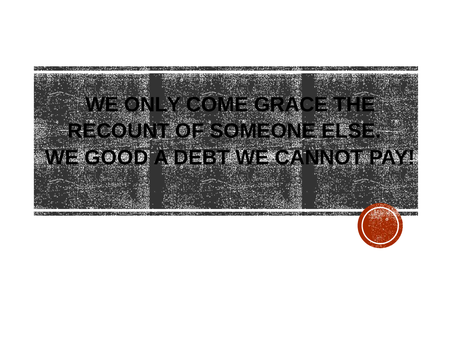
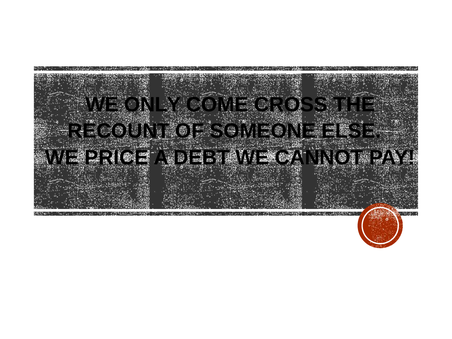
GRACE: GRACE -> CROSS (291, 105)
GOOD: GOOD -> PRICE (116, 158)
